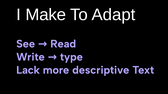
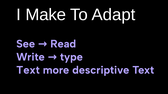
Lack: Lack -> Text (28, 70)
